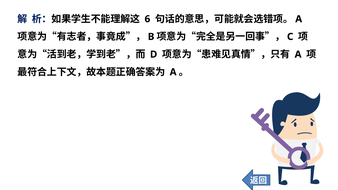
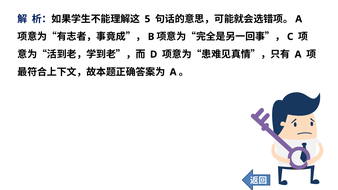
6: 6 -> 5 (147, 19)
